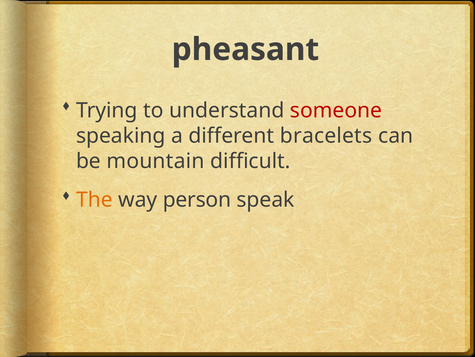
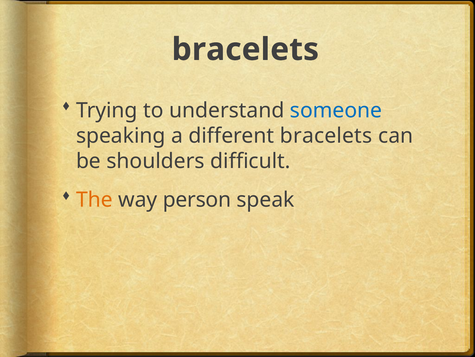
pheasant: pheasant -> bracelets (245, 49)
someone colour: red -> blue (336, 110)
mountain: mountain -> shoulders (156, 161)
